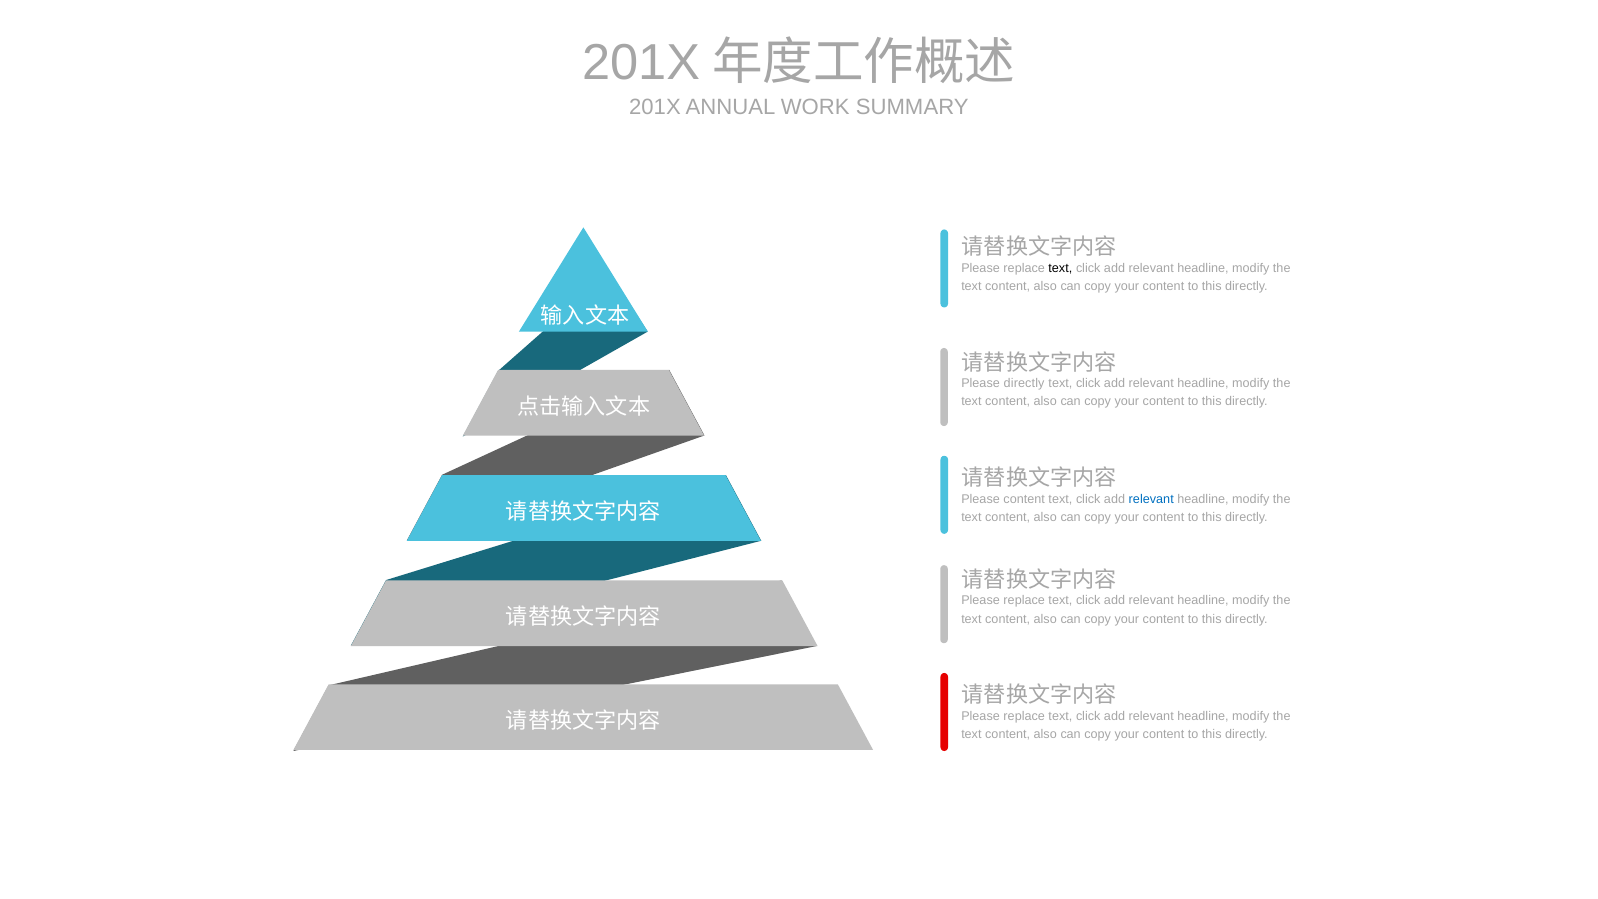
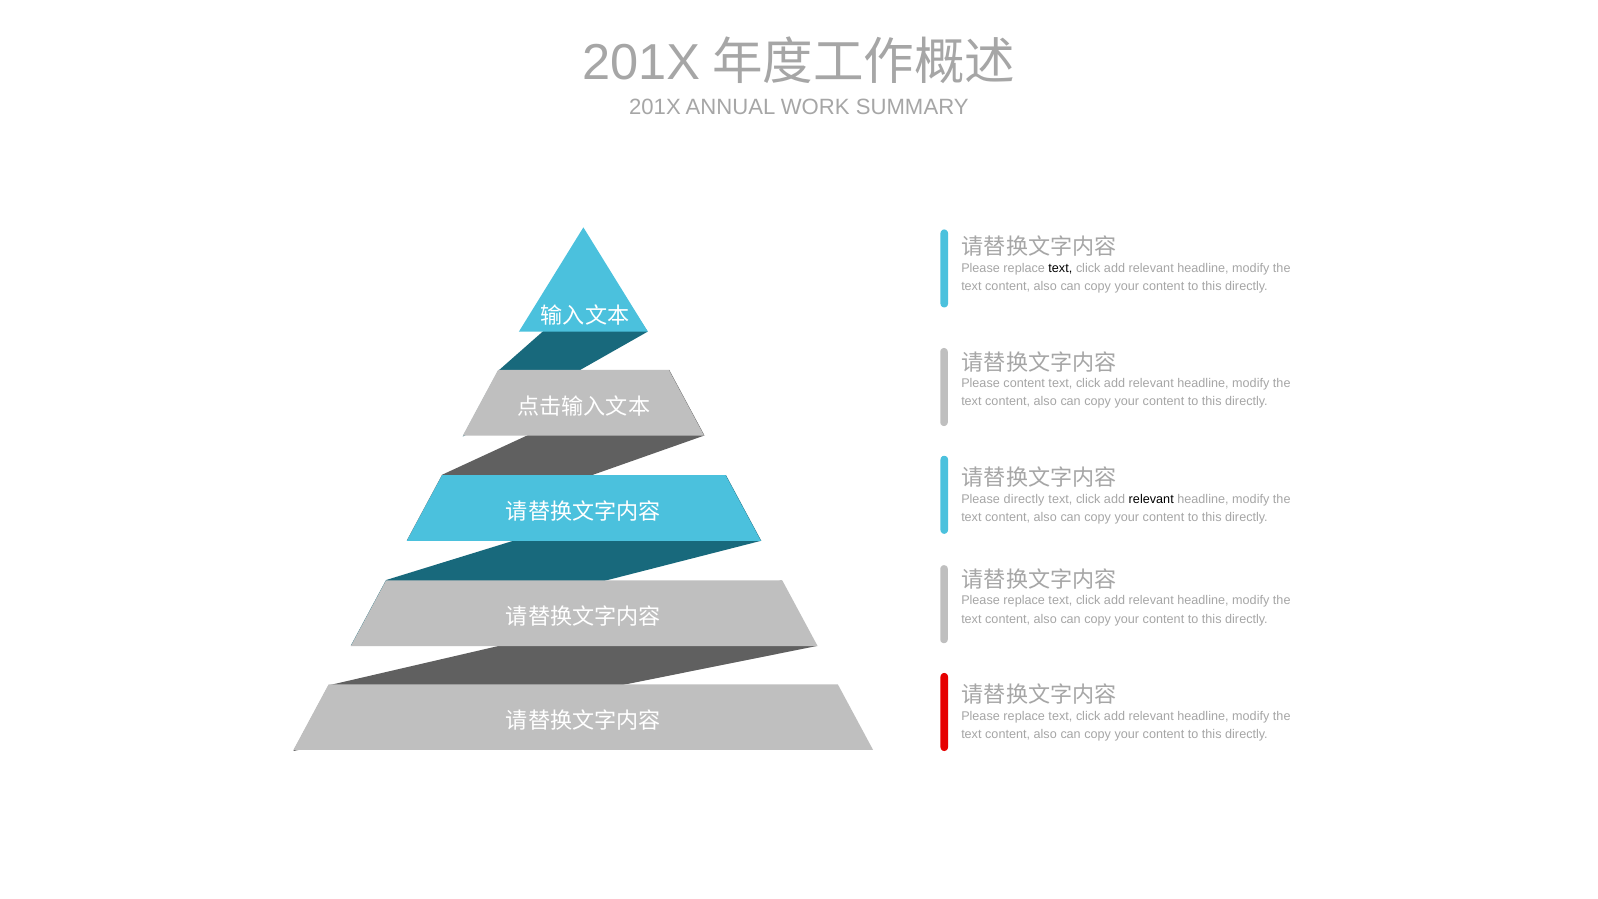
Please directly: directly -> content (1024, 384)
Please content: content -> directly (1024, 499)
relevant colour: blue -> black (1151, 499)
